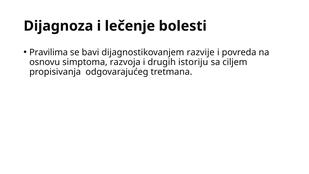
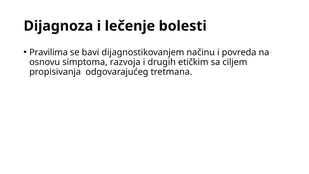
razvije: razvije -> načinu (201, 52)
istoriju: istoriju -> etičkim (193, 62)
